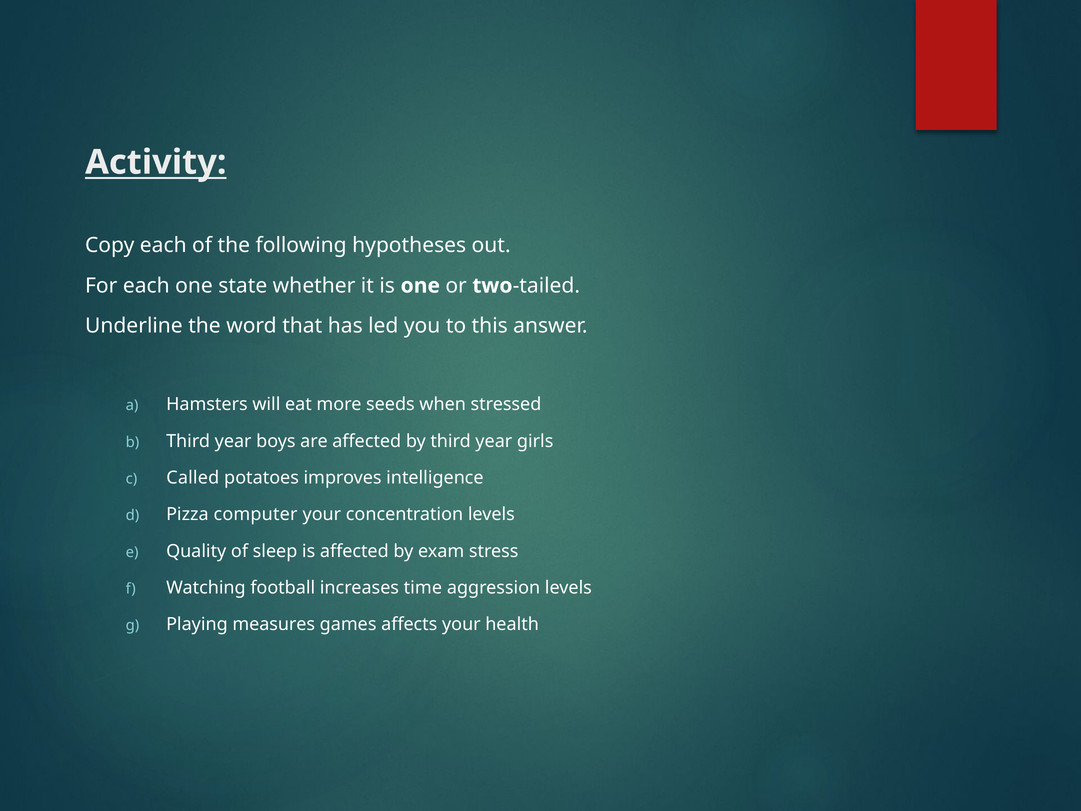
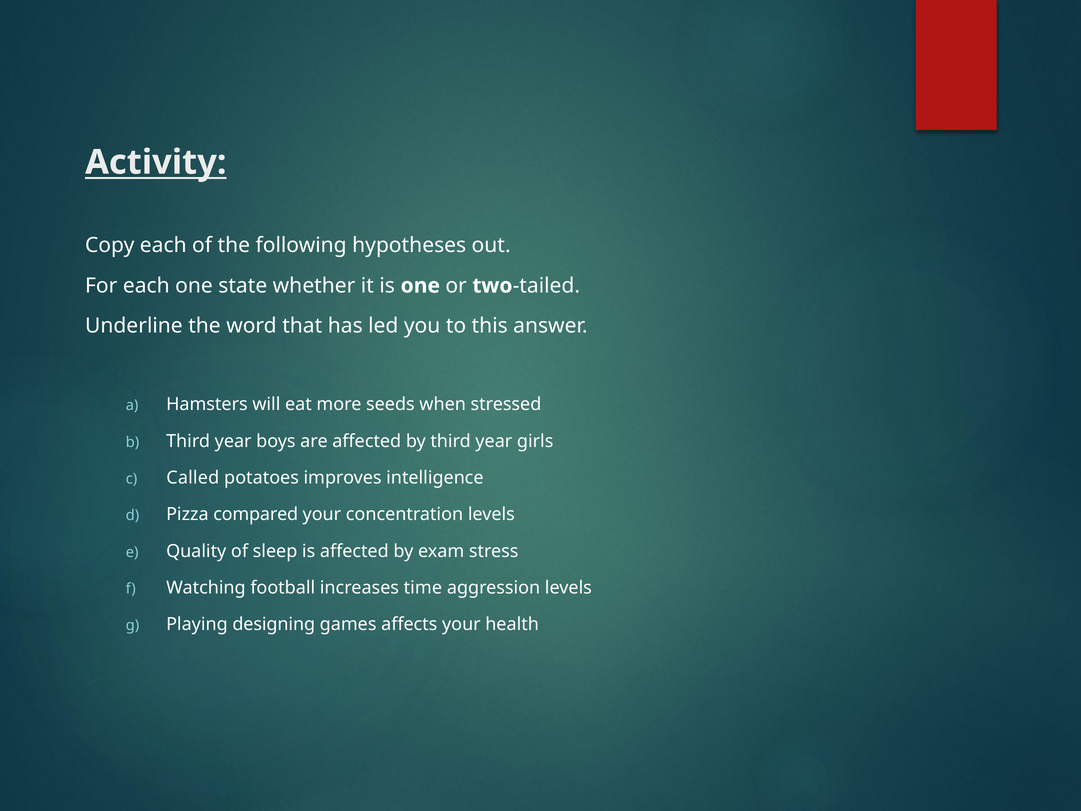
computer: computer -> compared (256, 514)
measures: measures -> designing (274, 624)
